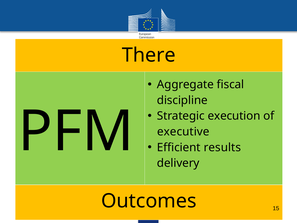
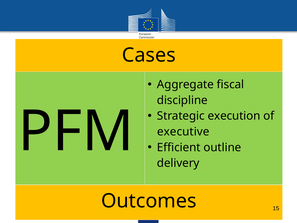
There: There -> Cases (149, 55)
results: results -> outline (222, 147)
